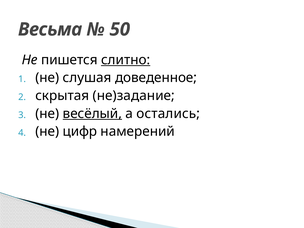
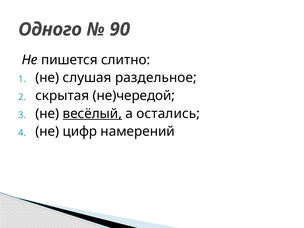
Весьма: Весьма -> Одного (50, 29)
50: 50 -> 90 (120, 29)
слитно underline: present -> none (126, 60)
доведенное: доведенное -> раздельное (156, 78)
не)задание: не)задание -> не)чередой (134, 96)
